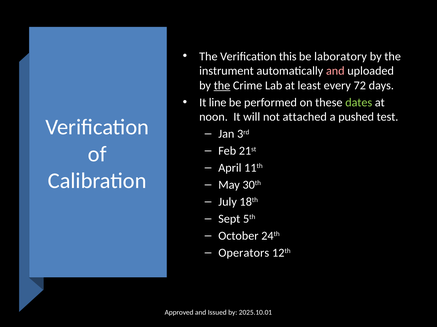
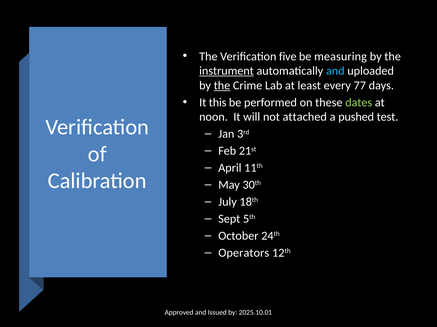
this: this -> five (288, 56)
laboratory: laboratory -> measuring (341, 56)
instrument underline: none -> present (227, 71)
and colour: pink -> light blue (335, 71)
72: 72 -> 77 (360, 86)
line: line -> this (218, 103)
